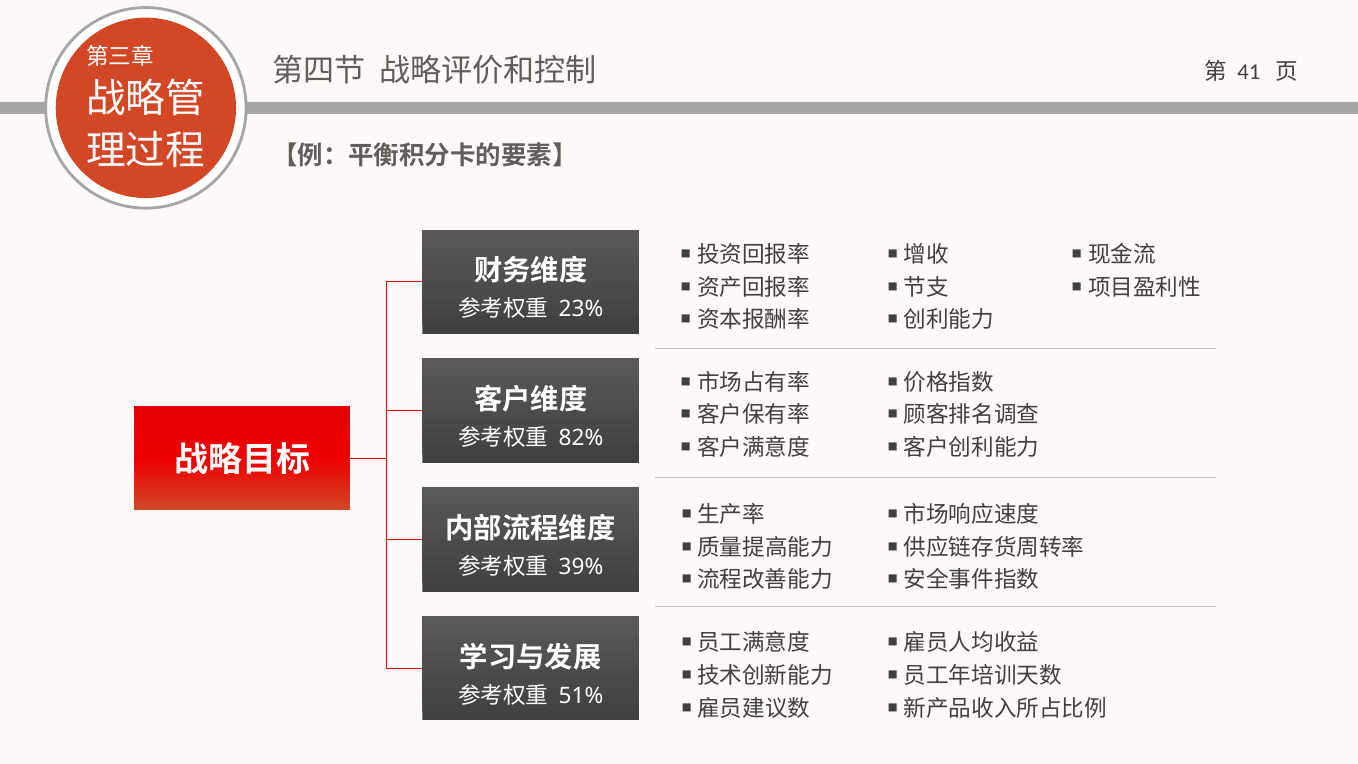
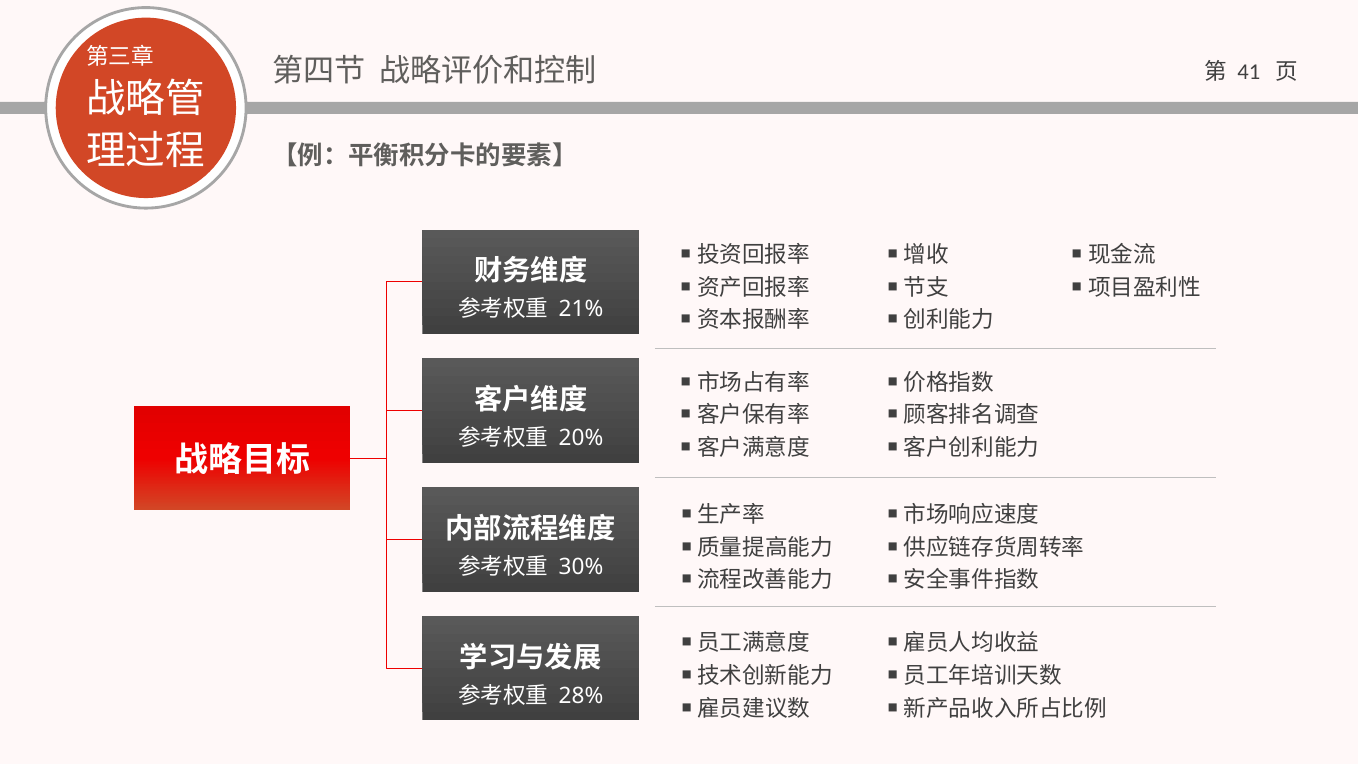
23%: 23% -> 21% (581, 309)
82%: 82% -> 20% (581, 438)
39%: 39% -> 30% (581, 567)
51%: 51% -> 28% (581, 696)
